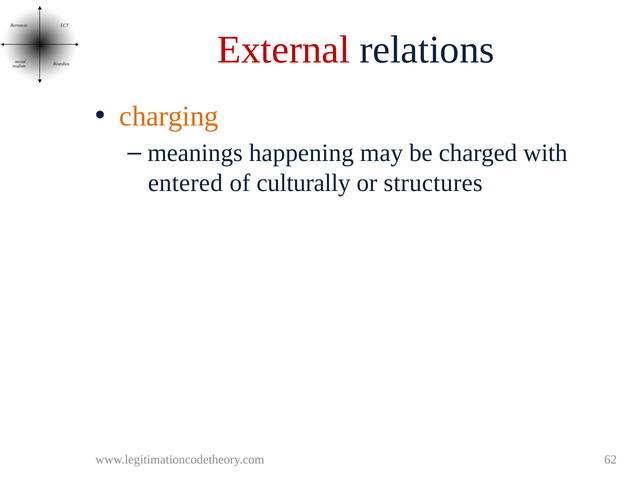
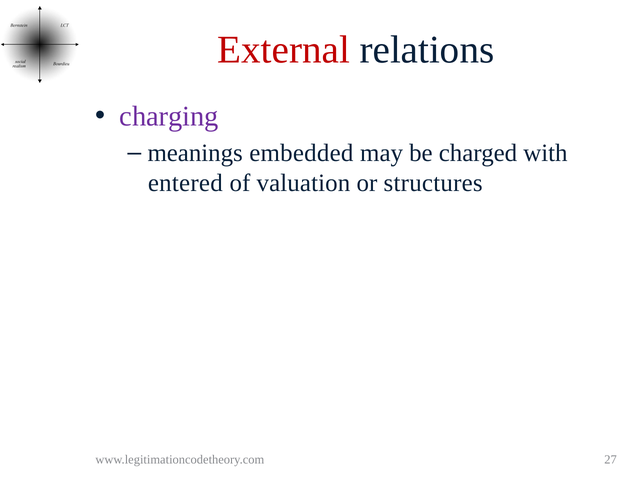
charging colour: orange -> purple (169, 116)
happening: happening -> embedded (301, 153)
culturally: culturally -> valuation (303, 183)
62: 62 -> 27 (611, 459)
